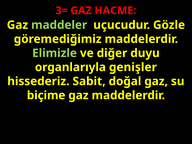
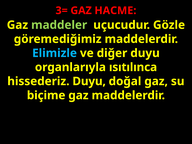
Elimizle colour: light green -> light blue (55, 53)
genişler: genişler -> ısıtılınca (133, 67)
hissederiz Sabit: Sabit -> Duyu (89, 81)
